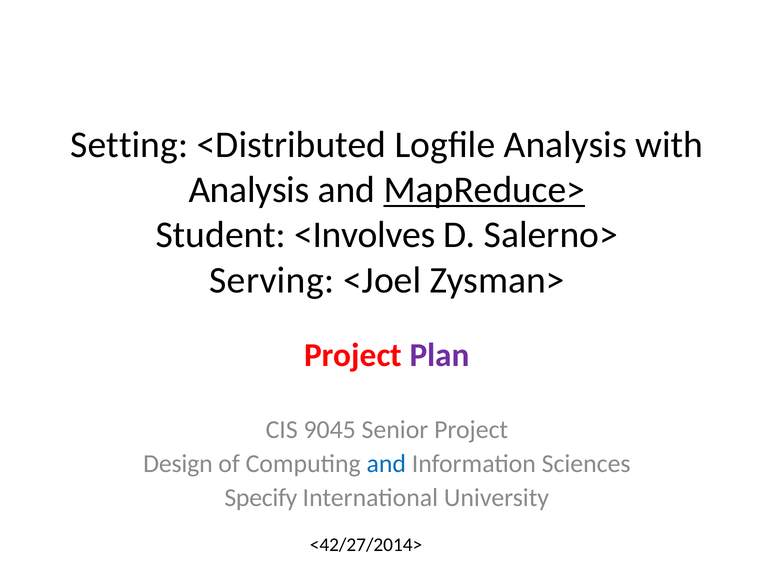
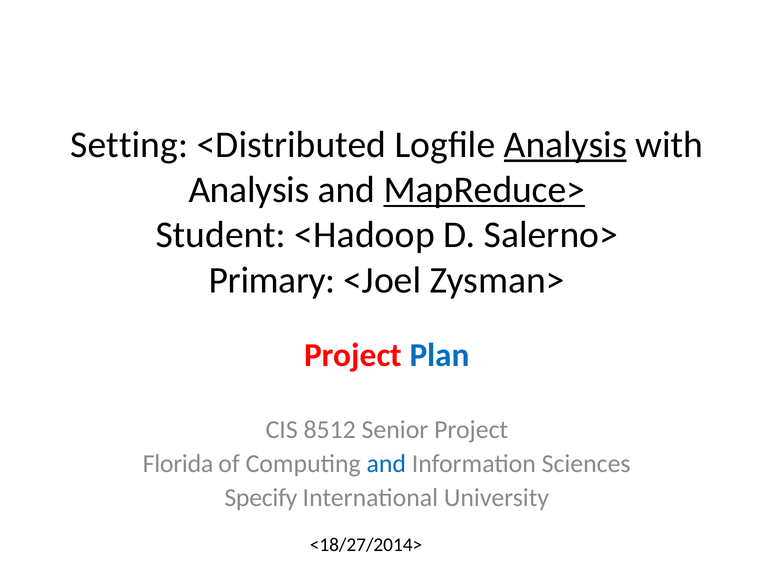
Analysis underline: none -> present (565, 145)
<Involves: <Involves -> <Hadoop (365, 235)
Serving: Serving -> Primary (272, 280)
Plan colour: purple -> blue (440, 355)
9045: 9045 -> 8512 (330, 429)
Design: Design -> Florida (178, 464)
<42/27/2014>: <42/27/2014> -> <18/27/2014> (366, 544)
